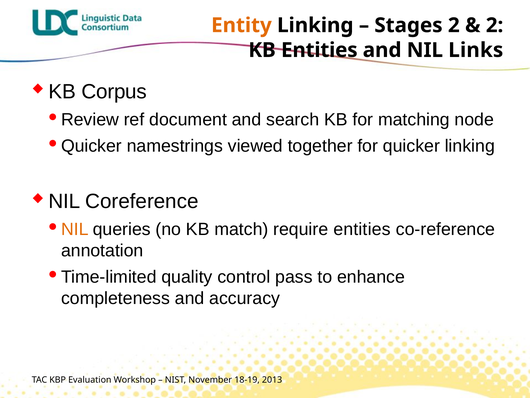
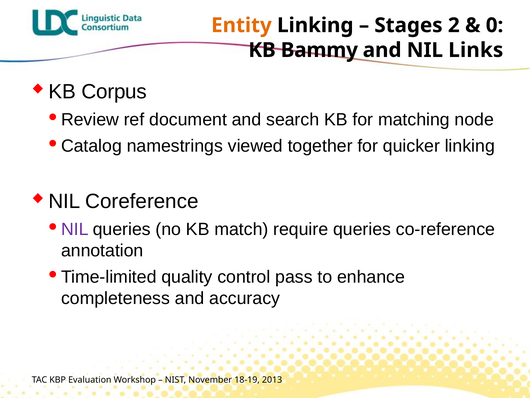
2: 2 -> 0 (495, 25)
KB Entities: Entities -> Bammy (319, 50)
Quicker: Quicker -> Catalog (91, 146)
NIL colour: orange -> purple (75, 229)
require entities: entities -> queries (362, 229)
